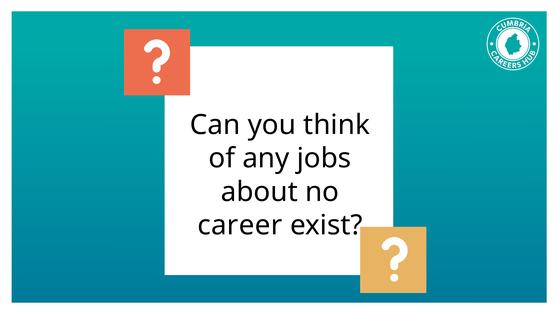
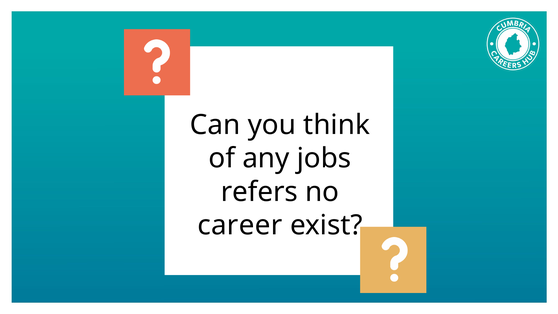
about: about -> refers (259, 192)
